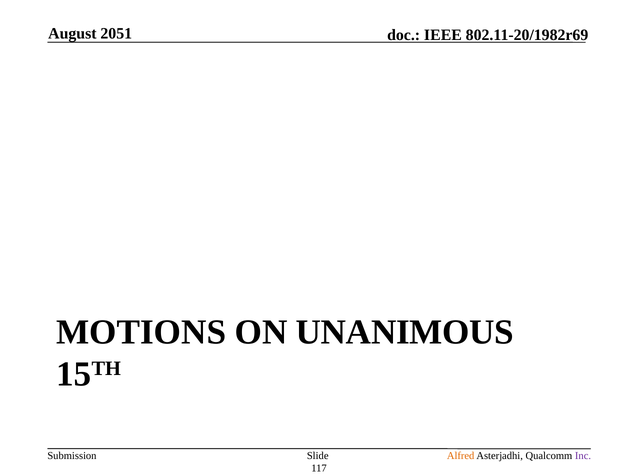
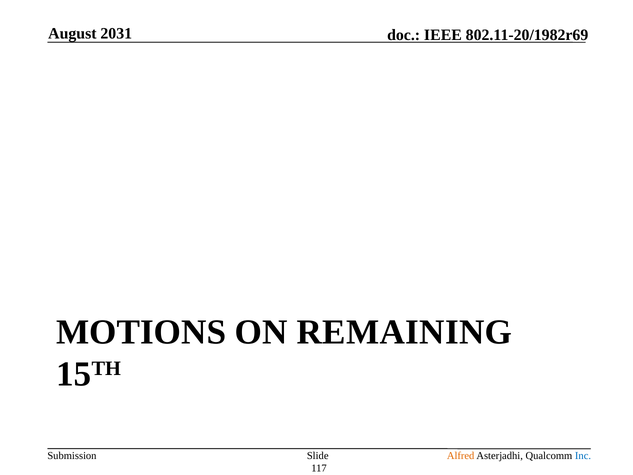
2051: 2051 -> 2031 (116, 34)
UNANIMOUS: UNANIMOUS -> REMAINING (404, 332)
Inc colour: purple -> blue (583, 455)
